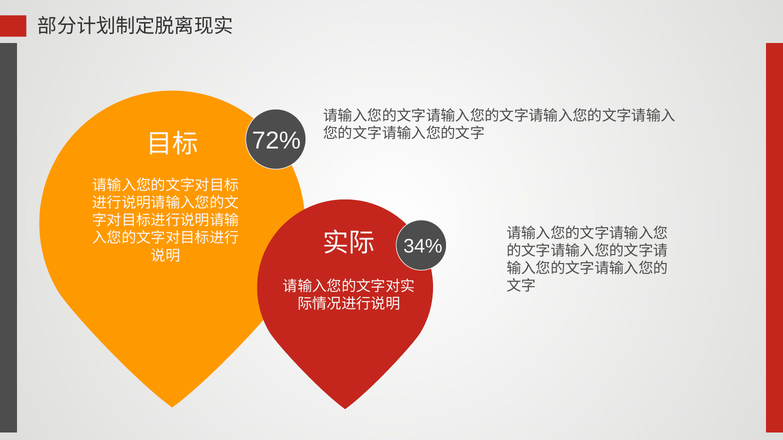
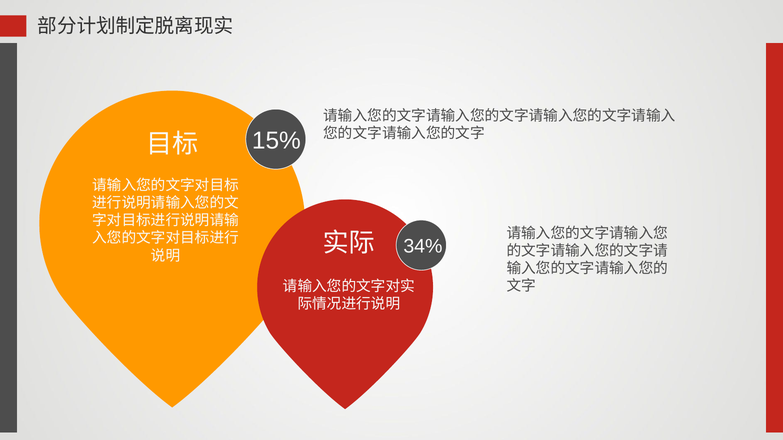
72%: 72% -> 15% (276, 141)
